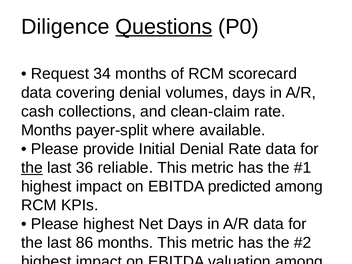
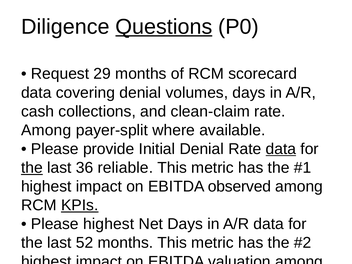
34: 34 -> 29 (102, 74)
Months: Months -> Among (46, 130)
data underline: none -> present (281, 149)
predicted: predicted -> observed (239, 186)
KPIs underline: none -> present (80, 205)
86: 86 -> 52 (85, 243)
